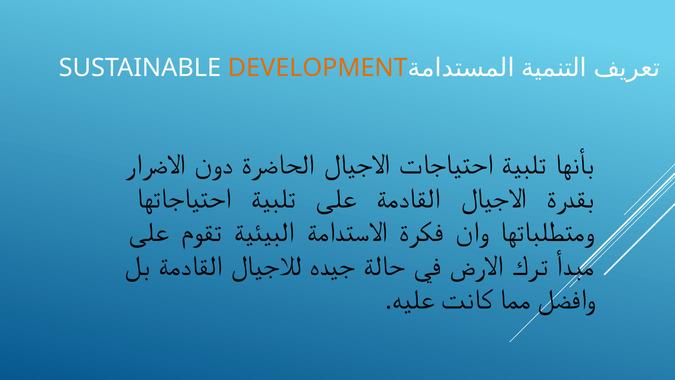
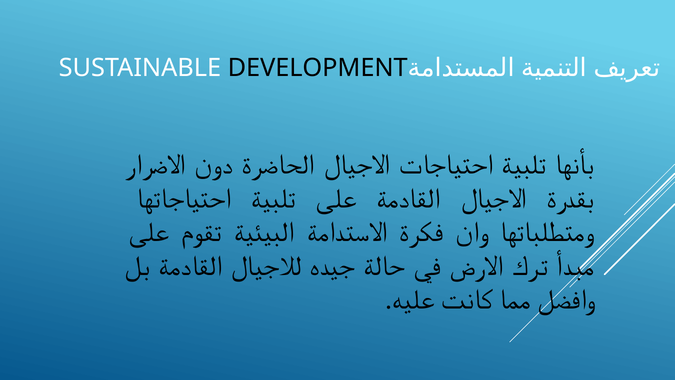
DEVELOPMENT colour: orange -> black (318, 68)
